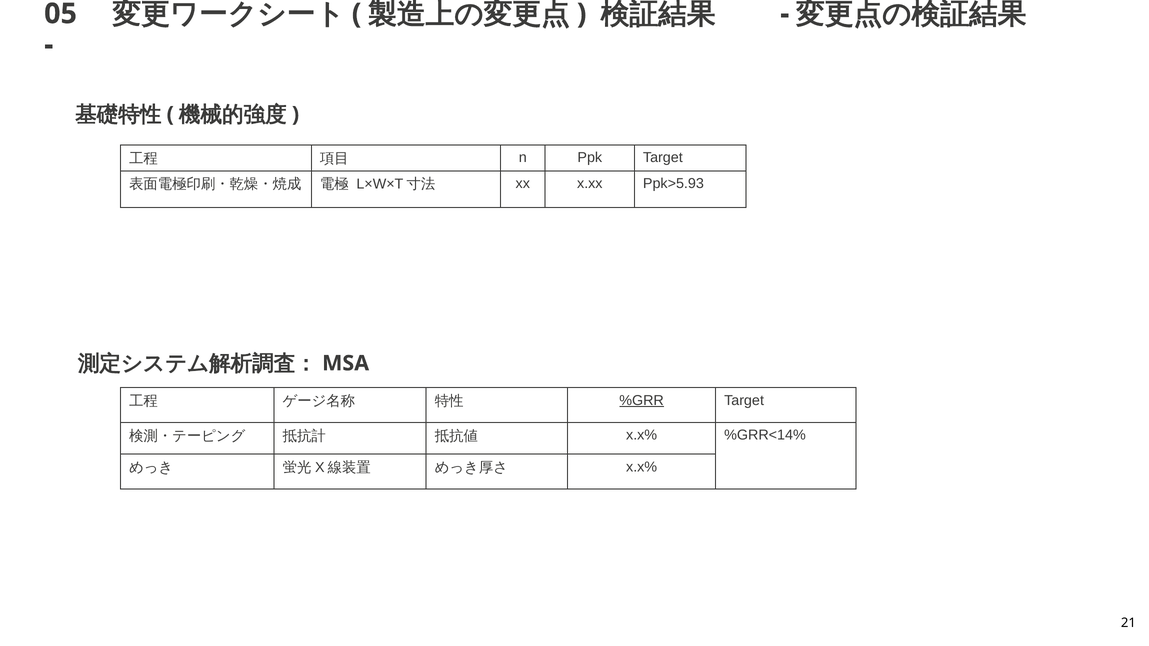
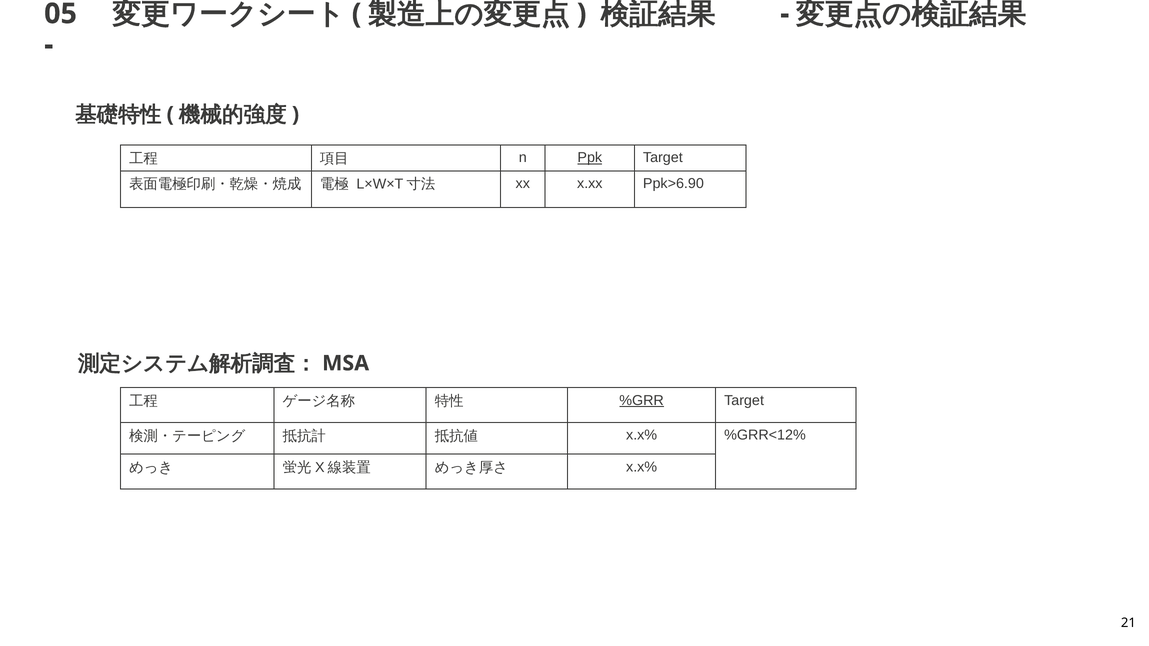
Ppk underline: none -> present (590, 158)
Ppk>5.93: Ppk>5.93 -> Ppk>6.90 (673, 184)
%GRR<14%: %GRR<14% -> %GRR<12% (765, 435)
